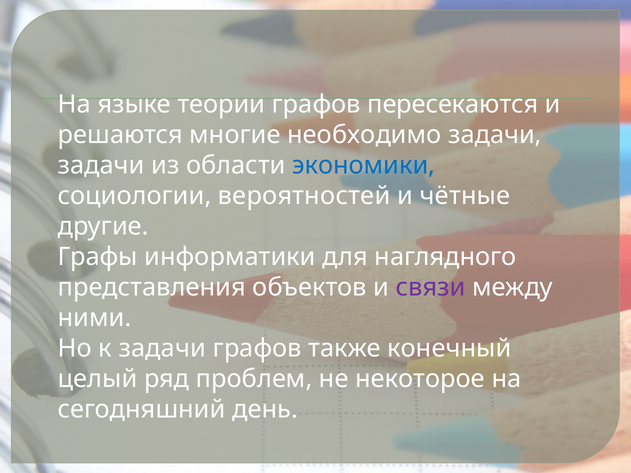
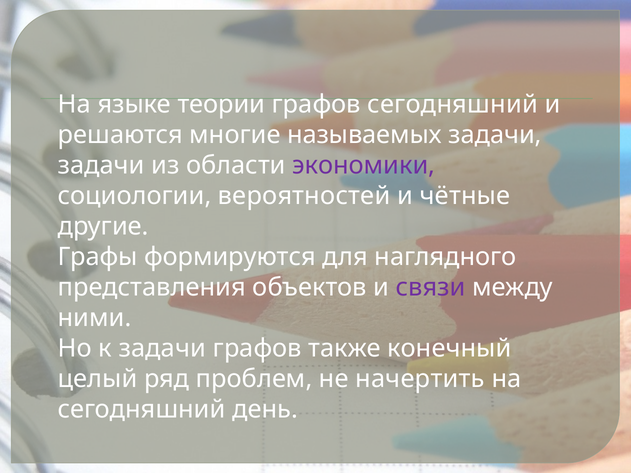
графов пересекаются: пересекаются -> сегодняшний (453, 104)
необходимо: необходимо -> называемых (364, 135)
экономики colour: blue -> purple (364, 165)
информатики: информатики -> формируются (230, 257)
некоторое: некоторое -> начертить (420, 379)
